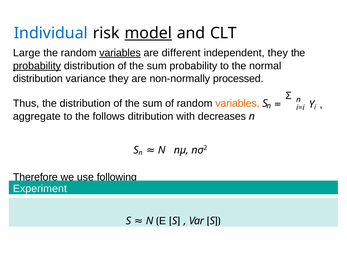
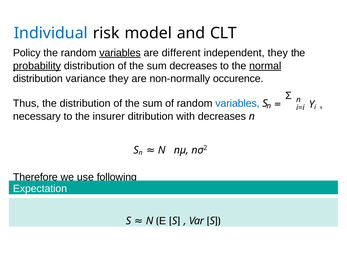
model underline: present -> none (148, 33)
Large: Large -> Policy (27, 53)
sum probability: probability -> decreases (193, 66)
normal underline: none -> present (265, 66)
processed: processed -> occurence (238, 79)
variables colour: orange -> blue (237, 103)
aggregate: aggregate -> necessary (37, 116)
follows: follows -> insurer (109, 116)
Experiment: Experiment -> Expectation (40, 188)
